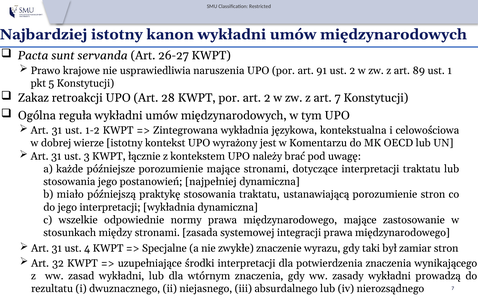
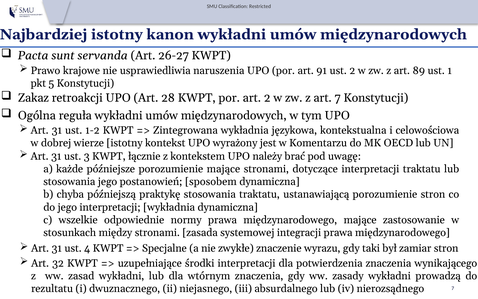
najpełniej: najpełniej -> sposobem (211, 182)
miało: miało -> chyba (70, 194)
